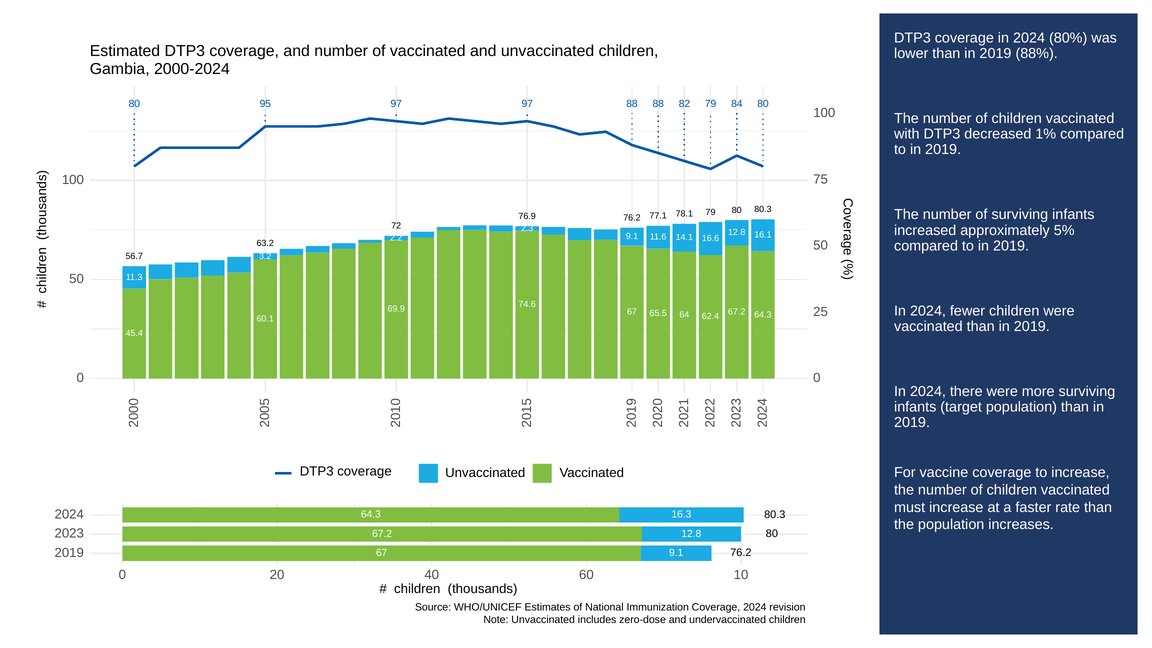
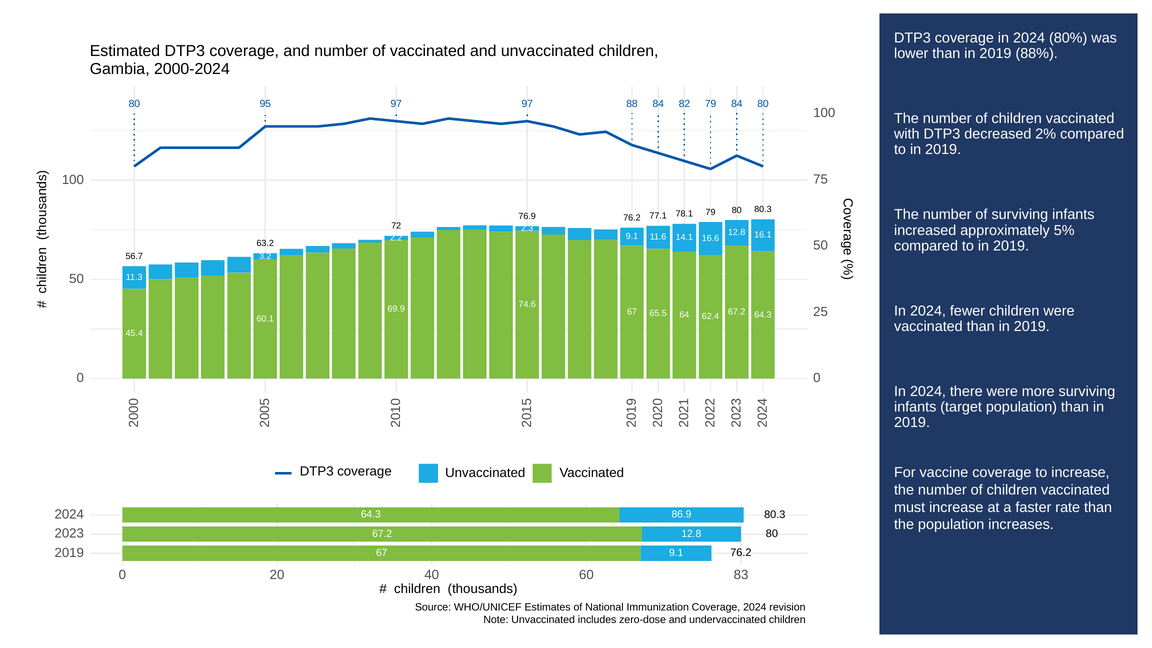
88 88: 88 -> 84 (658, 104)
1%: 1% -> 2% (1046, 134)
16.3: 16.3 -> 86.9 (682, 515)
10: 10 -> 83 (741, 575)
